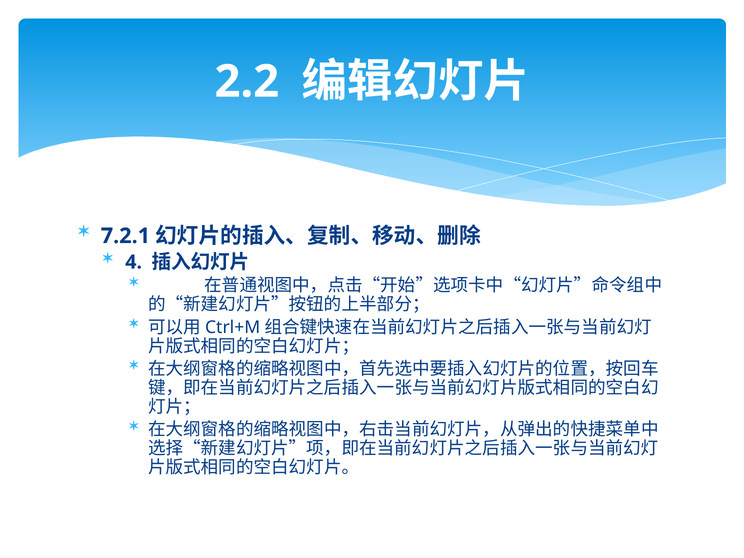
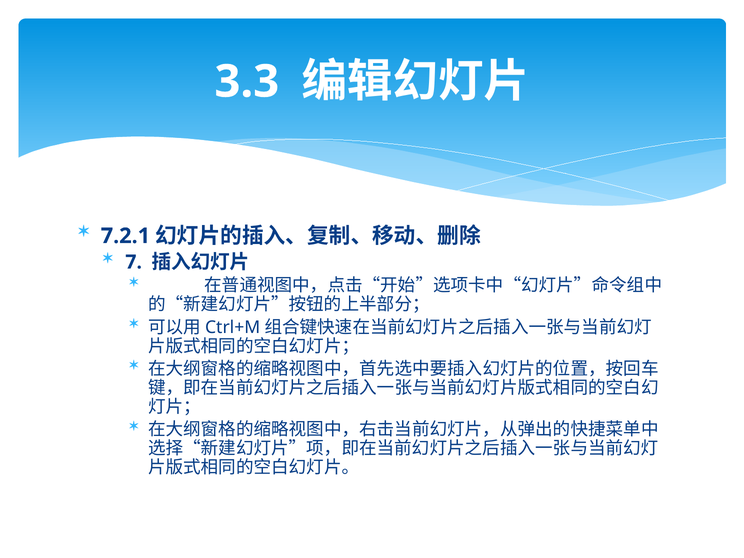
2.2: 2.2 -> 3.3 (247, 82)
4: 4 -> 7 (134, 262)
